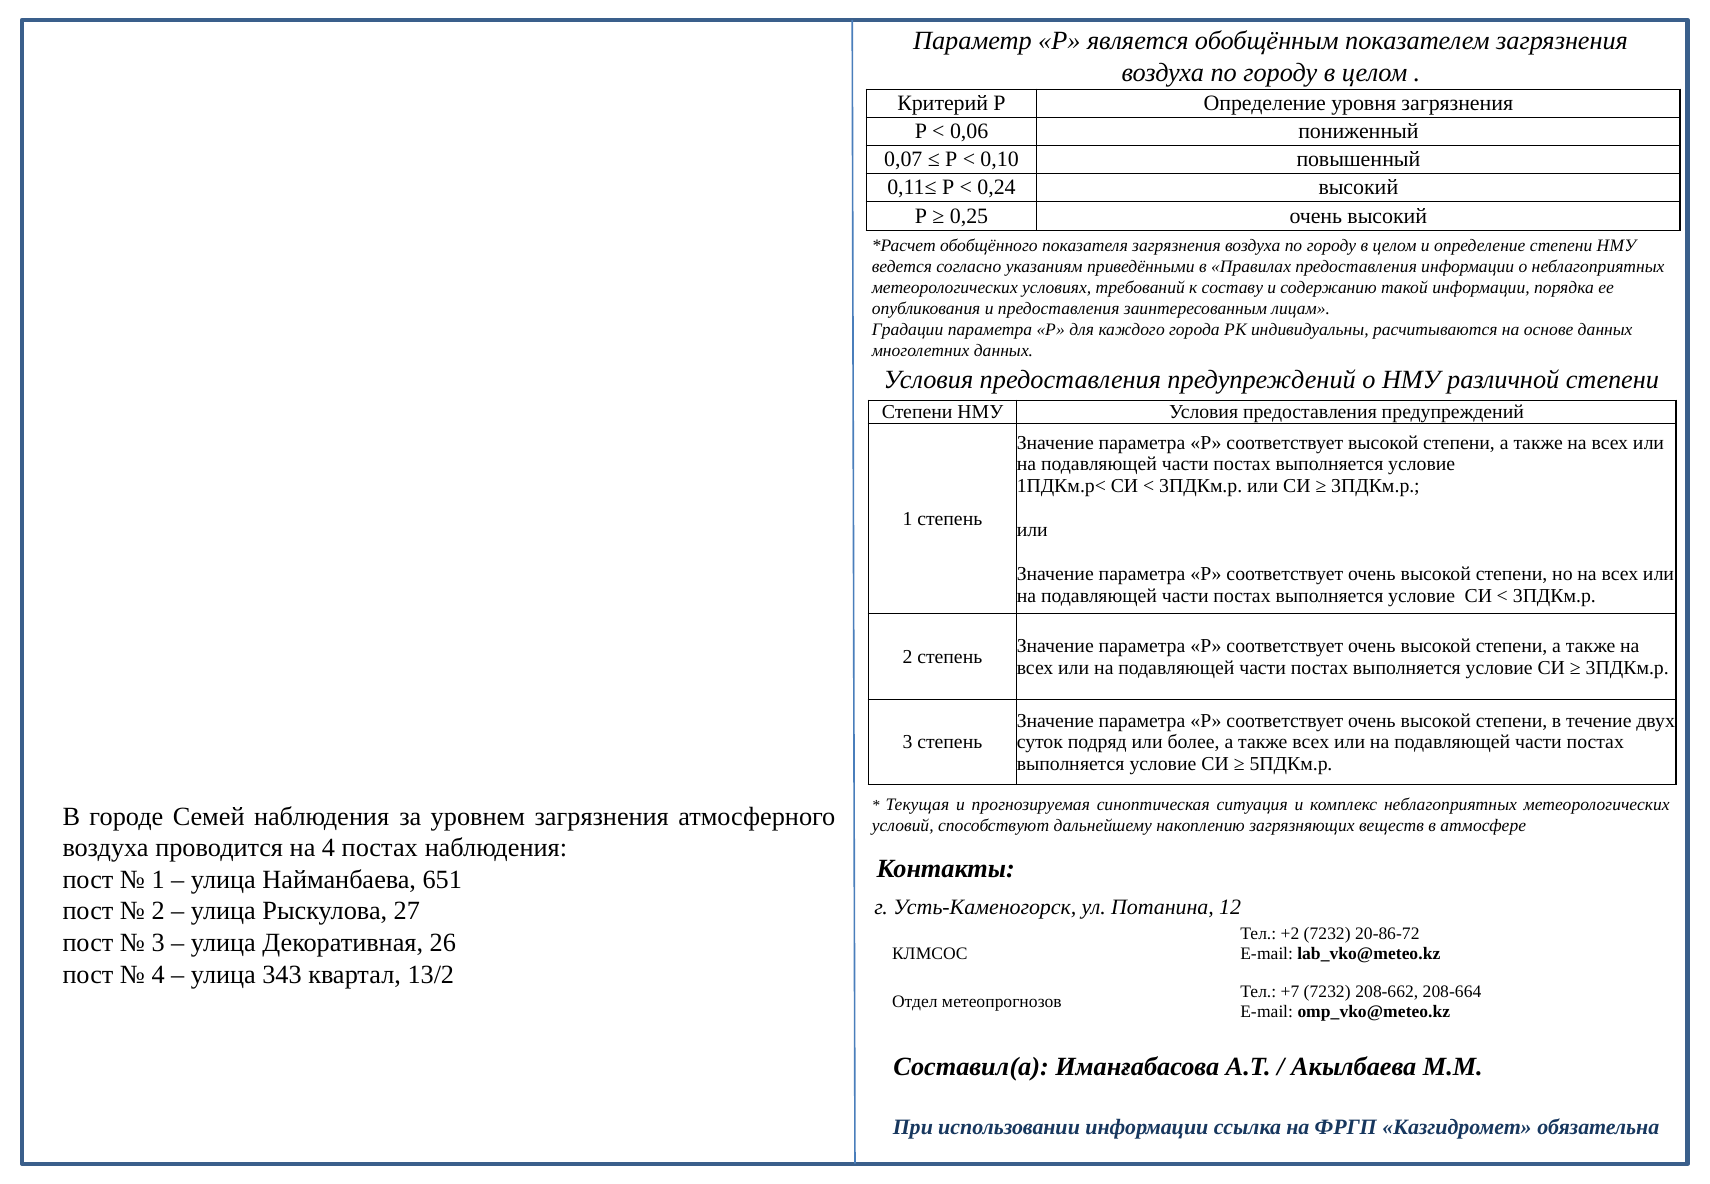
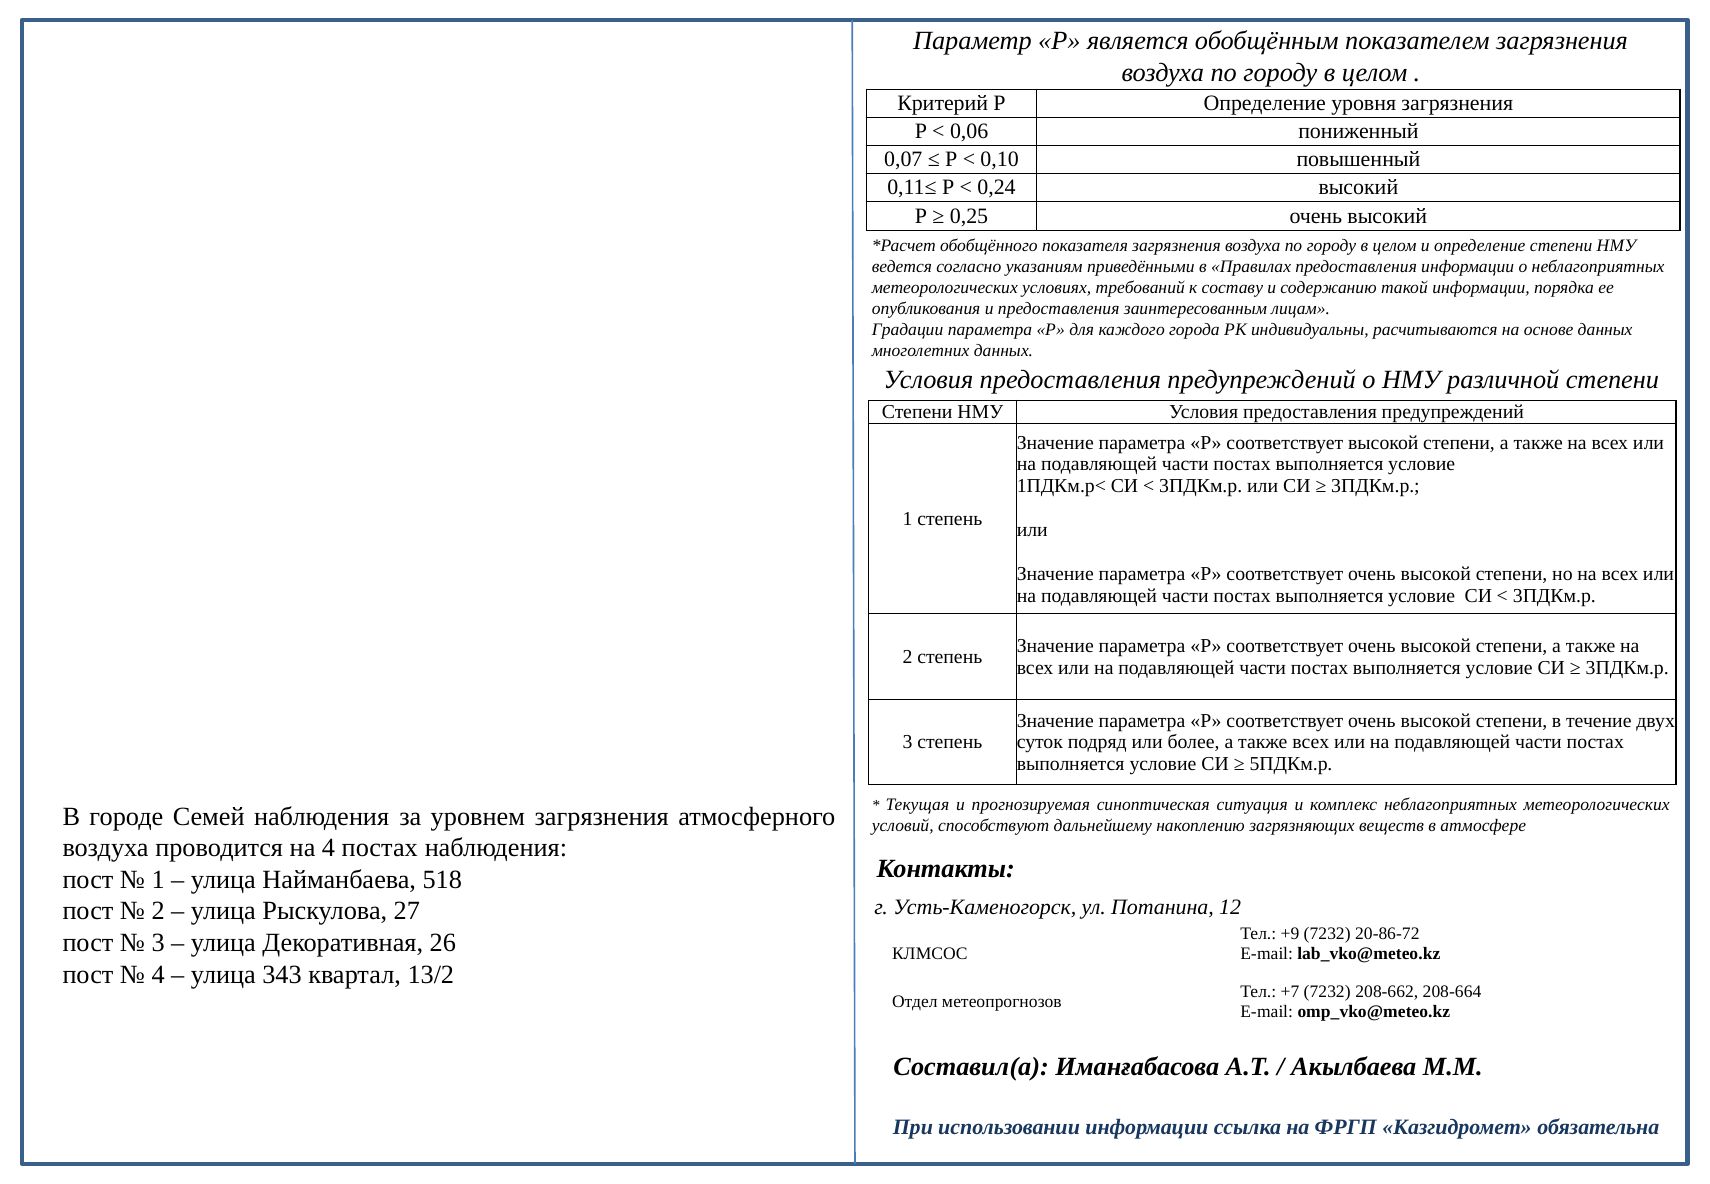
651: 651 -> 518 (442, 880)
+2: +2 -> +9 (1290, 934)
